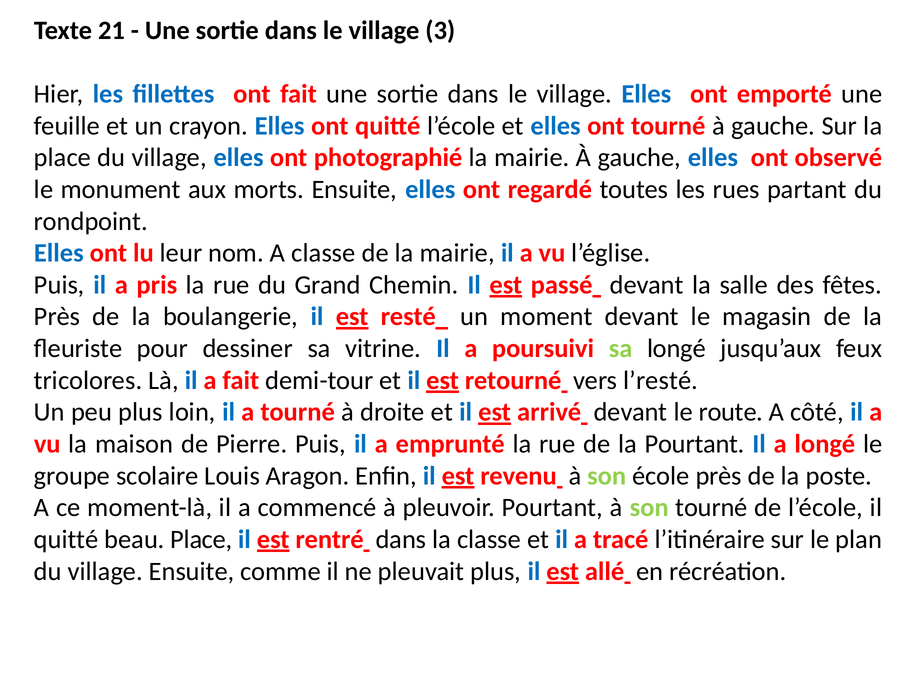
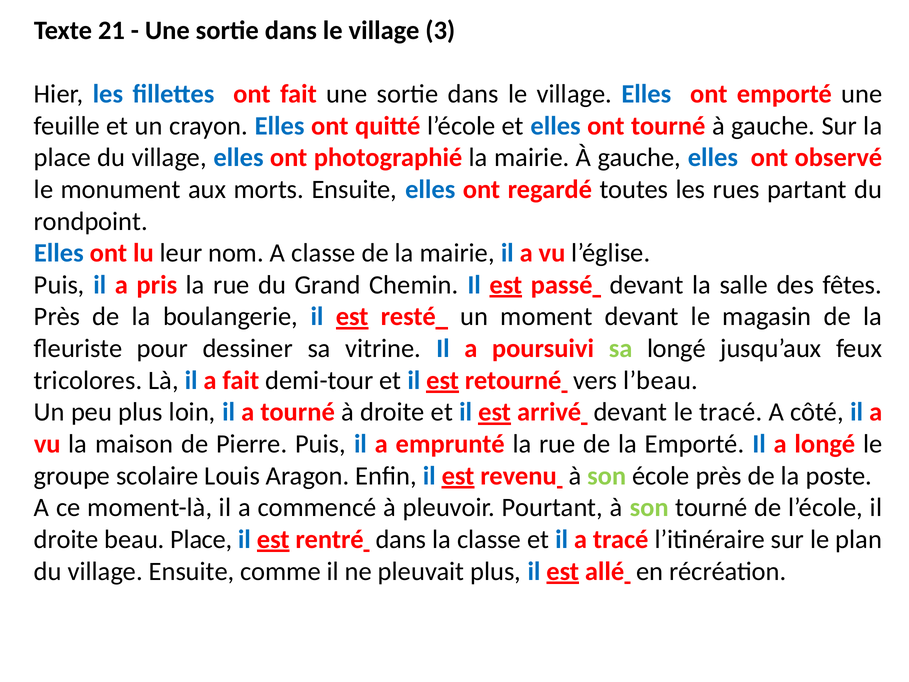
l’resté: l’resté -> l’beau (661, 380)
le route: route -> tracé (731, 412)
la Pourtant: Pourtant -> Emporté (695, 444)
quitté: quitté -> droite (66, 539)
